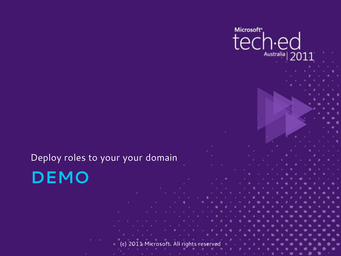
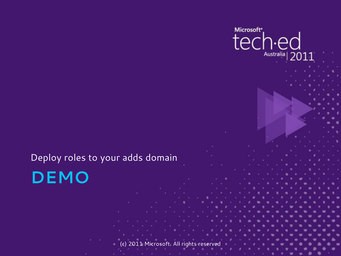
your your: your -> adds (133, 158)
